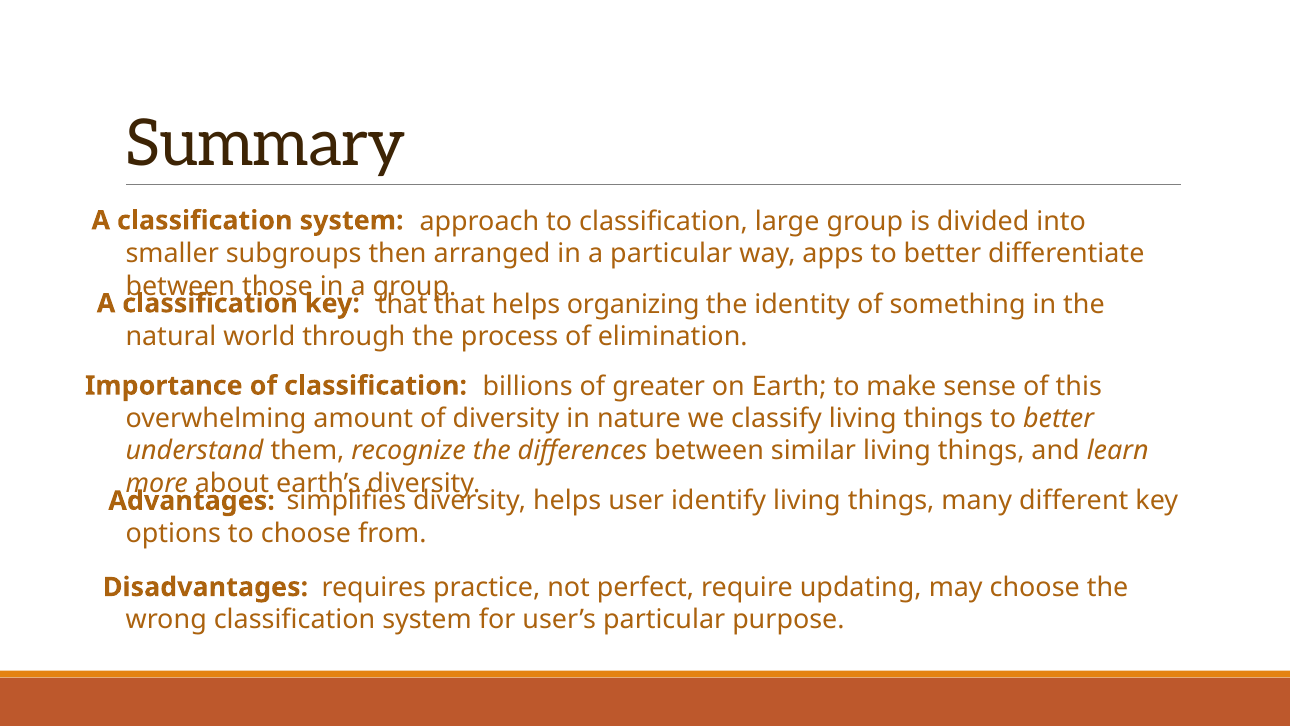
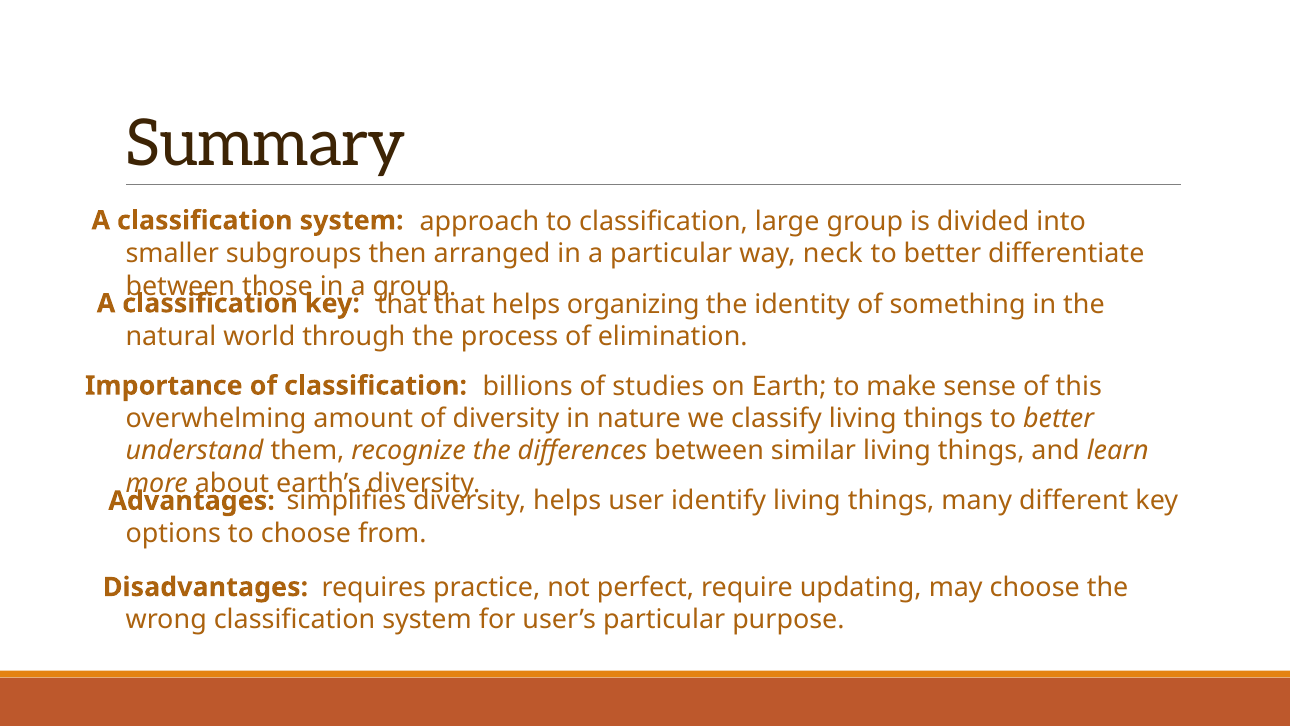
apps: apps -> neck (833, 254)
greater: greater -> studies (658, 386)
